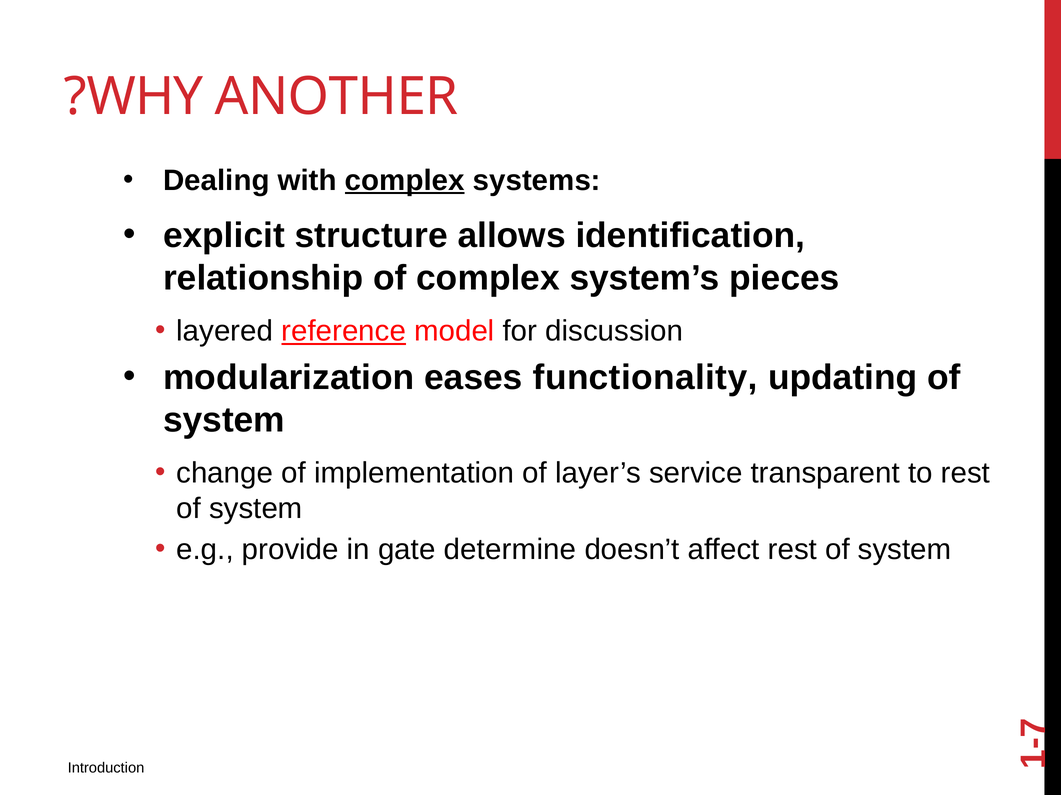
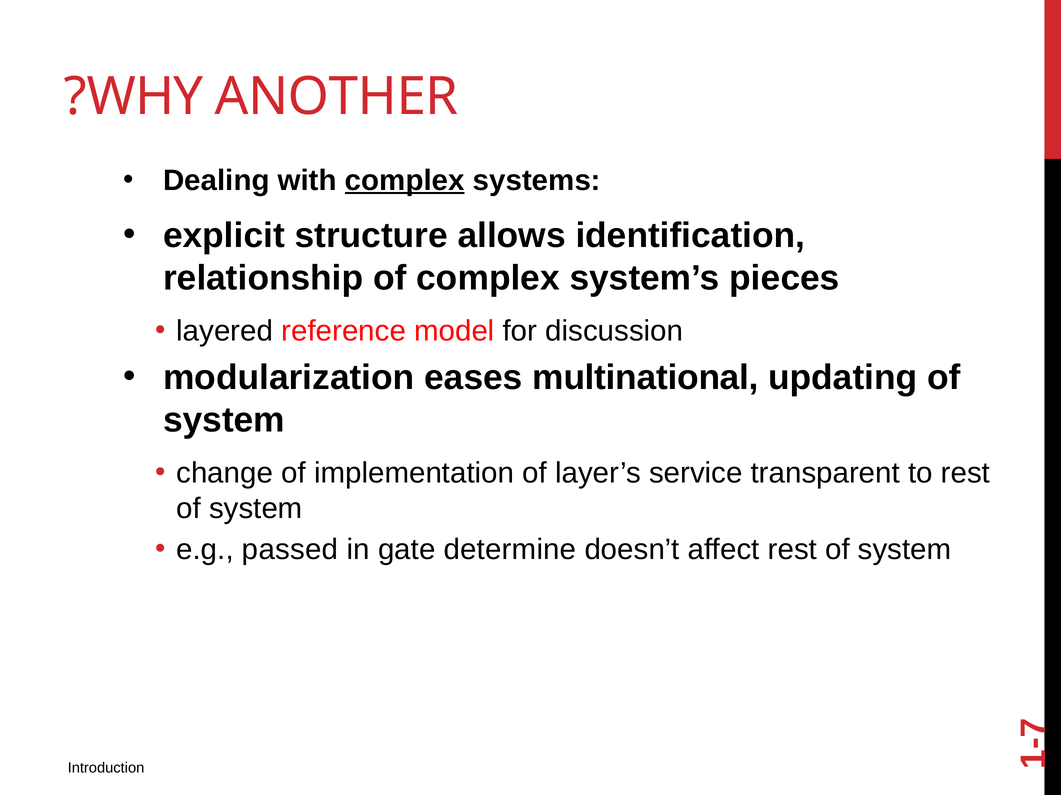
reference underline: present -> none (344, 332)
functionality: functionality -> multinational (645, 378)
provide: provide -> passed (290, 550)
